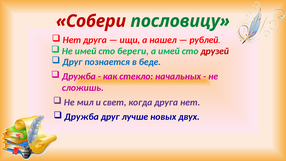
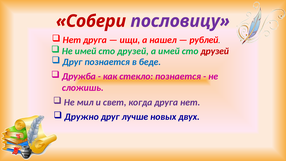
пословицу colour: green -> purple (180, 21)
Не имей сто береги: береги -> друзей (133, 51)
стекло начальных: начальных -> познается (178, 76)
Дружба: Дружба -> Дружно (82, 117)
